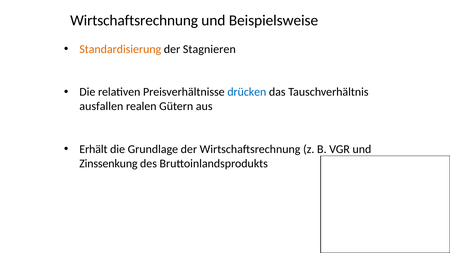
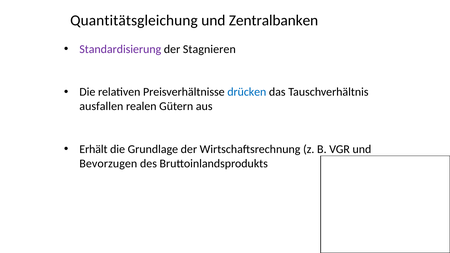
Wirtschaftsrechnung: Wirtschaftsrechnung -> Quantitätsgleichung (134, 21)
Beispielsweise: Beispielsweise -> Zentralbanken (274, 21)
Standardisierung colour: orange -> purple (120, 49)
Zinssenkung: Zinssenkung -> Bevorzugen (108, 164)
